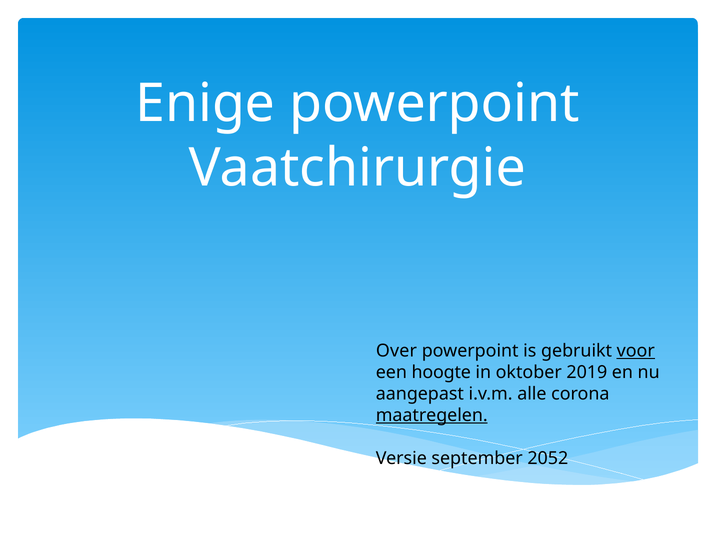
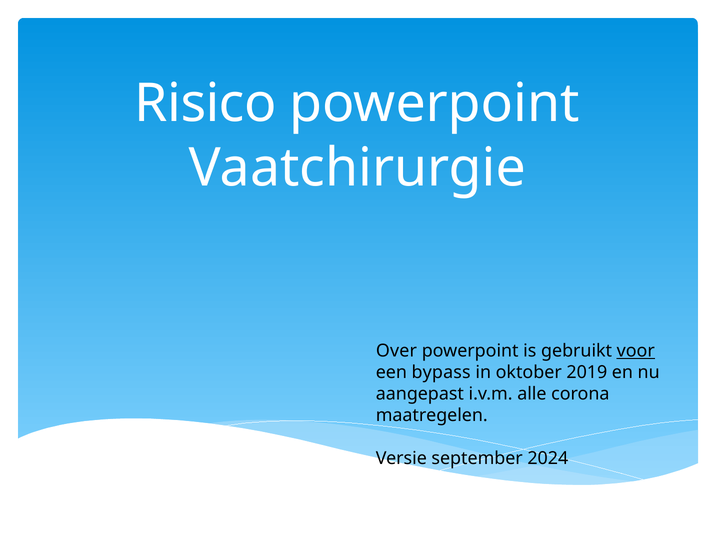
Enige: Enige -> Risico (206, 104)
hoogte: hoogte -> bypass (441, 373)
maatregelen underline: present -> none (432, 415)
2052: 2052 -> 2024 (548, 458)
